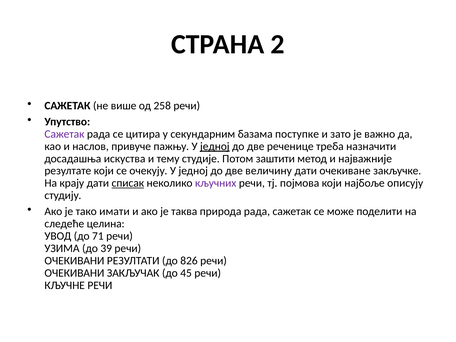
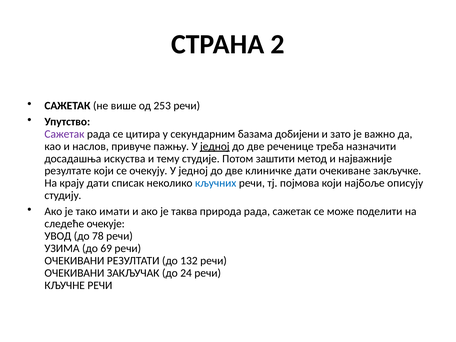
258: 258 -> 253 (162, 106)
поступке: поступке -> добијени (297, 134)
величину: величину -> клиничке (269, 171)
списак underline: present -> none (128, 183)
кључних colour: purple -> blue (216, 183)
целина: целина -> очекује (106, 224)
71: 71 -> 78 (98, 236)
39: 39 -> 69 (106, 248)
826: 826 -> 132 (189, 261)
45: 45 -> 24 (186, 273)
